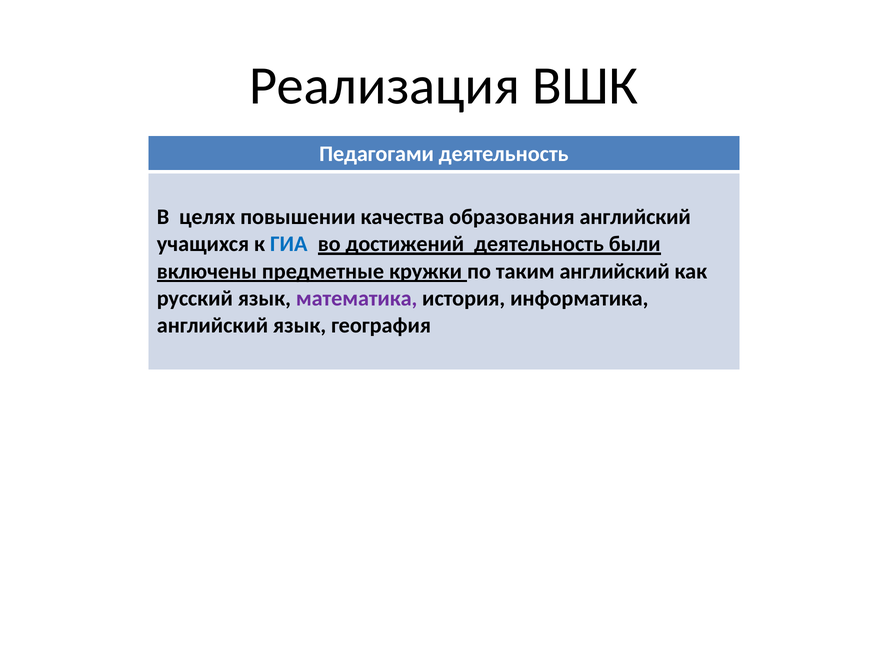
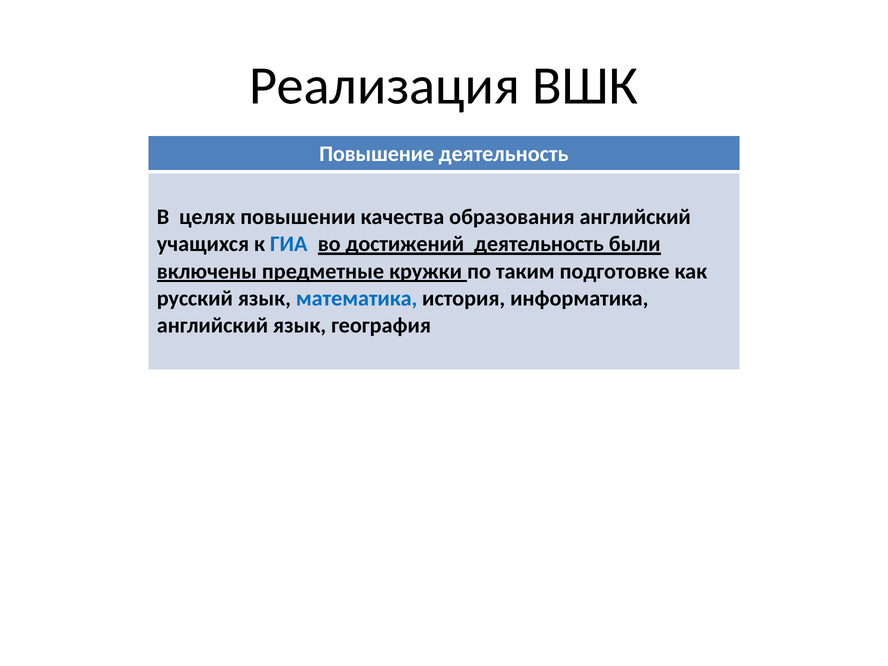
Педагогами: Педагогами -> Повышение (377, 154)
таким английский: английский -> подготовке (615, 271)
математика colour: purple -> blue (357, 298)
